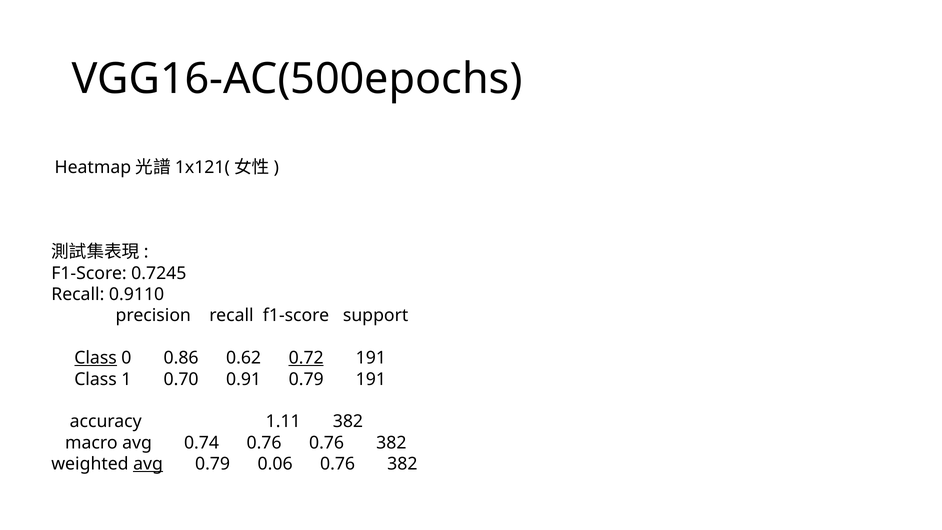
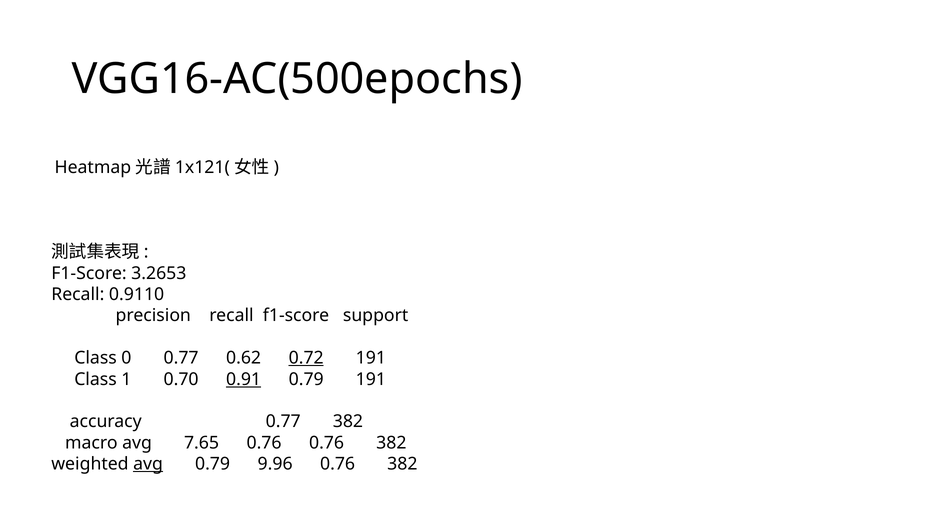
0.7245: 0.7245 -> 3.2653 (159, 273)
Class underline: present -> none (96, 358)
0 0.86: 0.86 -> 0.77 (181, 358)
0.91 underline: none -> present (244, 379)
accuracy 1.11: 1.11 -> 0.77 (283, 422)
0.74: 0.74 -> 7.65 (202, 443)
0.06: 0.06 -> 9.96 (275, 464)
